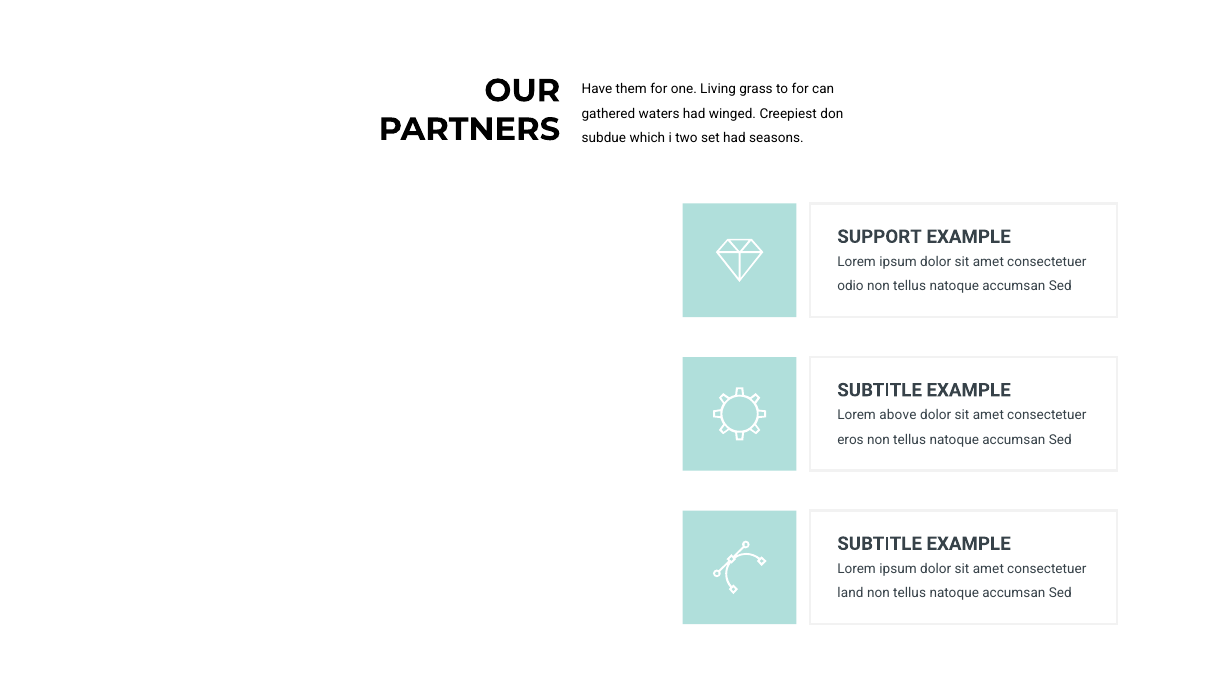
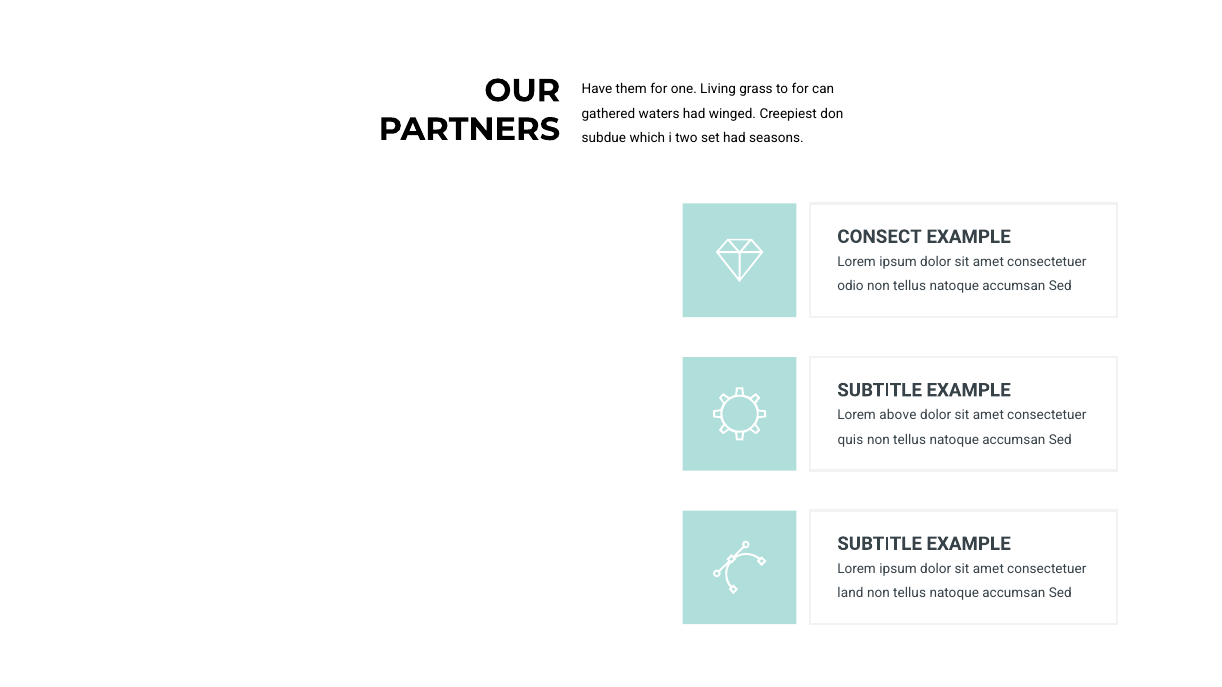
SUPPORT: SUPPORT -> CONSECT (880, 237)
eros: eros -> quis (850, 440)
